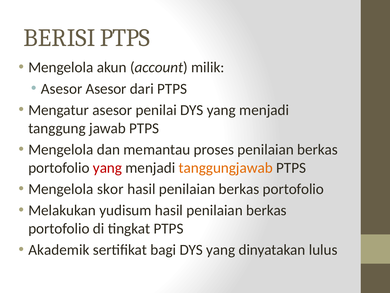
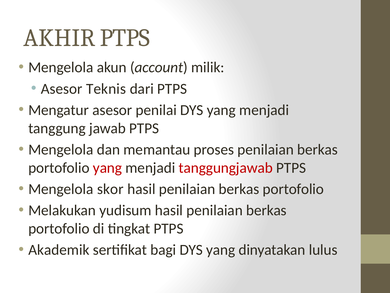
BERISI: BERISI -> AKHIR (59, 38)
Asesor Asesor: Asesor -> Teknis (106, 89)
tanggungjawab colour: orange -> red (226, 168)
